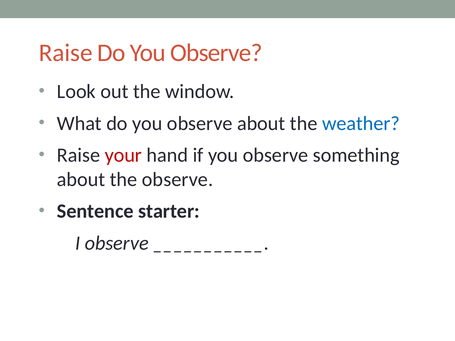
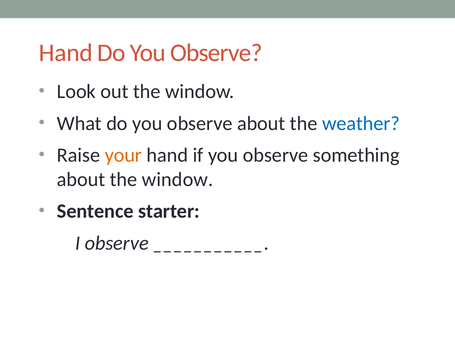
Raise: Raise -> Hand (66, 53)
your colour: red -> orange (123, 155)
about the observe: observe -> window (178, 180)
